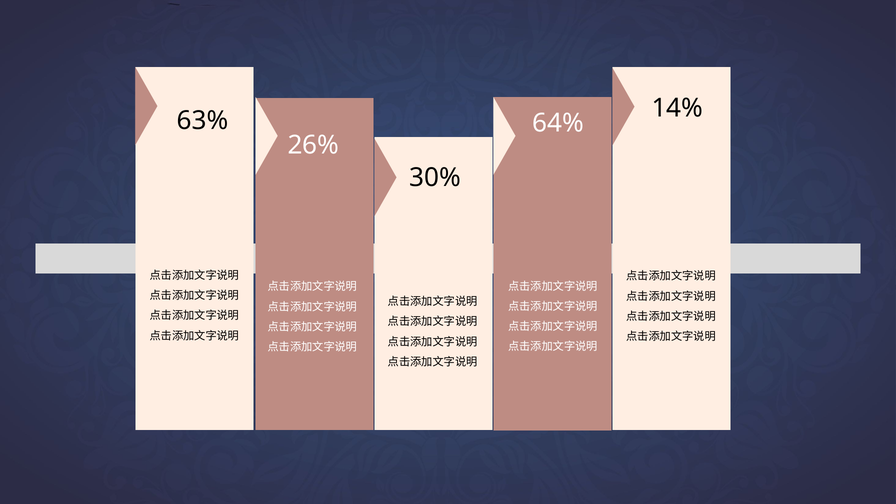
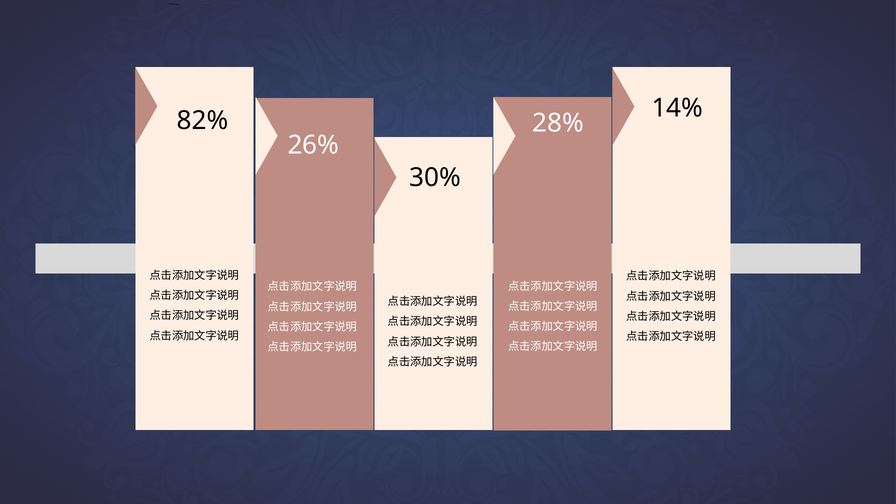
63%: 63% -> 82% (202, 121)
64%: 64% -> 28% (558, 123)
